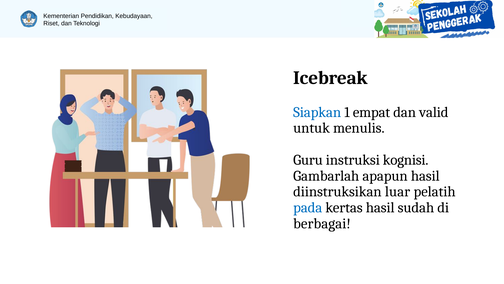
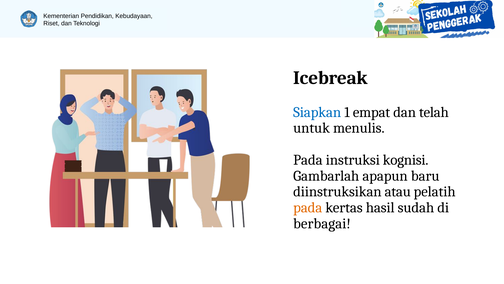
valid: valid -> telah (434, 112)
Guru: Guru -> Pada (308, 160)
apapun hasil: hasil -> baru (425, 176)
luar: luar -> atau (398, 191)
pada colour: blue -> orange (308, 207)
